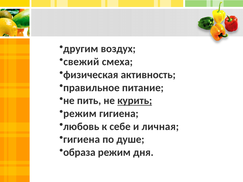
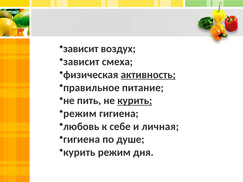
другим: другим -> зависит (81, 49)
свежий: свежий -> зависит (81, 62)
активность underline: none -> present (148, 75)
образа: образа -> курить (79, 153)
